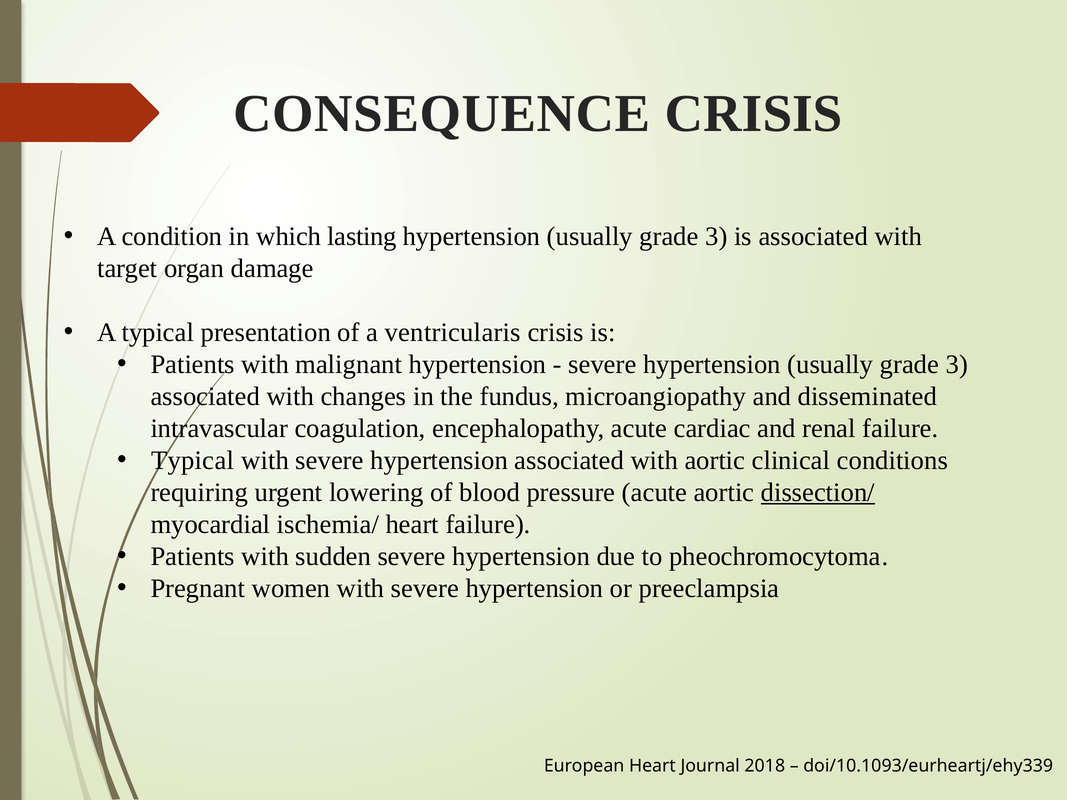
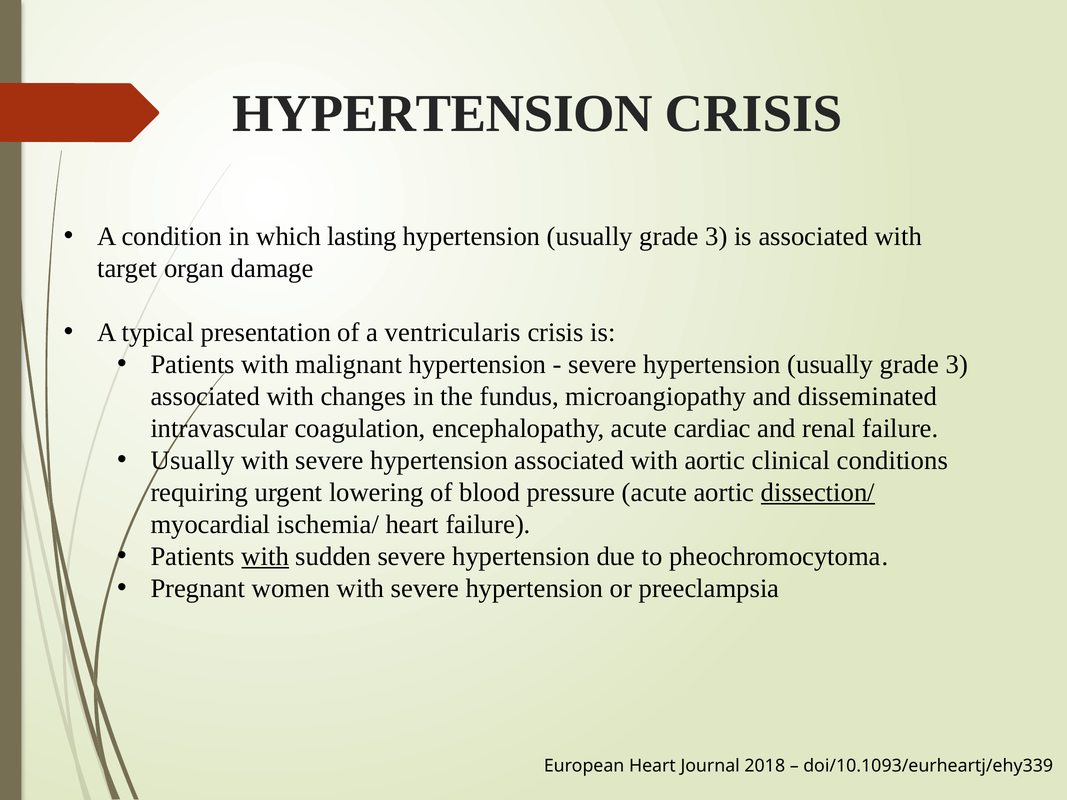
CONSEQUENCE: CONSEQUENCE -> HYPERTENSION (442, 114)
Typical: Typical -> Usually (193, 461)
with underline: none -> present (265, 557)
